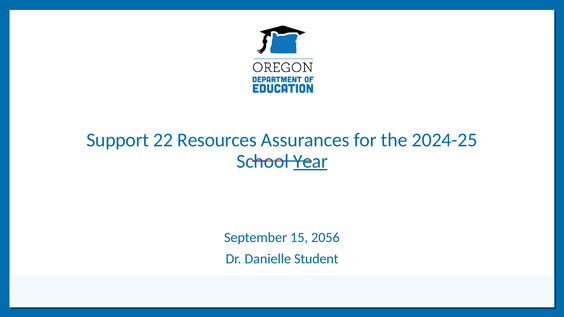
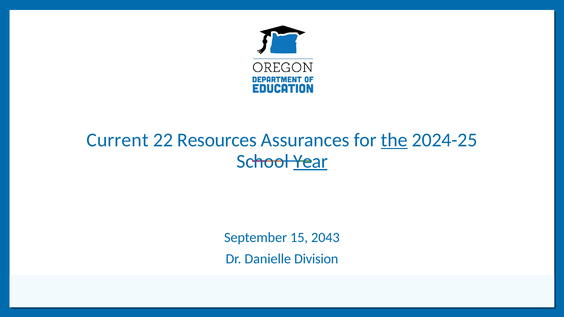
Support: Support -> Current (118, 140)
the underline: none -> present (394, 140)
2056: 2056 -> 2043 (325, 238)
Student: Student -> Division (316, 259)
